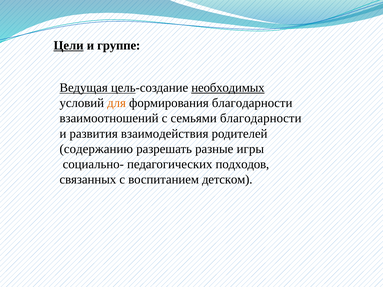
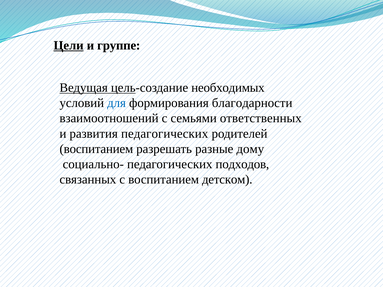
необходимых underline: present -> none (228, 88)
для colour: orange -> blue (117, 103)
семьями благодарности: благодарности -> ответственных (261, 118)
развития взаимодействия: взаимодействия -> педагогических (165, 134)
содержанию: содержанию -> воспитанием (96, 149)
игры: игры -> дому (250, 149)
